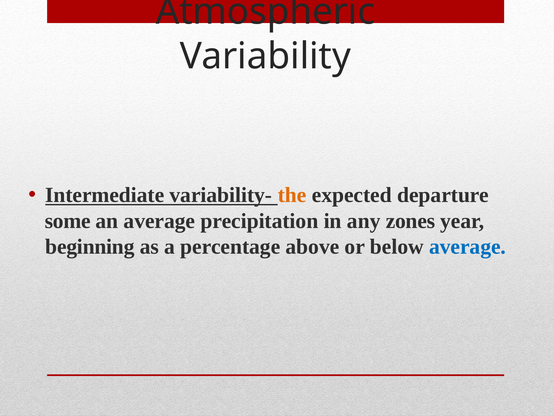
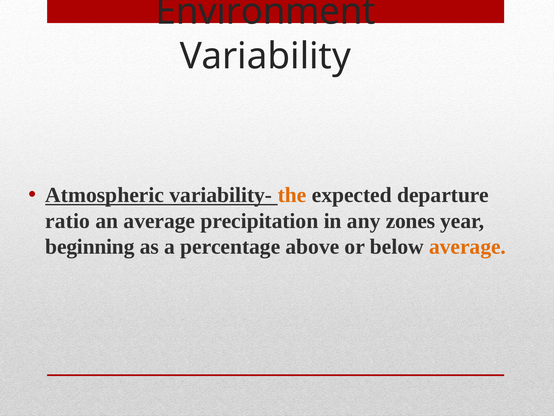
Atmospheric: Atmospheric -> Environment (266, 12)
Intermediate: Intermediate -> Atmospheric (105, 195)
some: some -> ratio (68, 221)
average colour: blue -> orange (468, 247)
